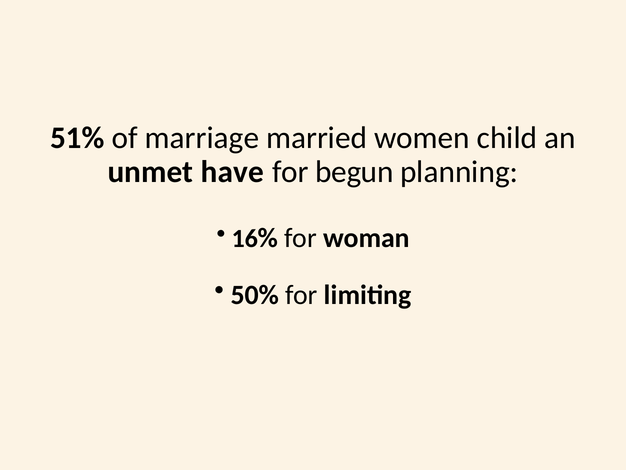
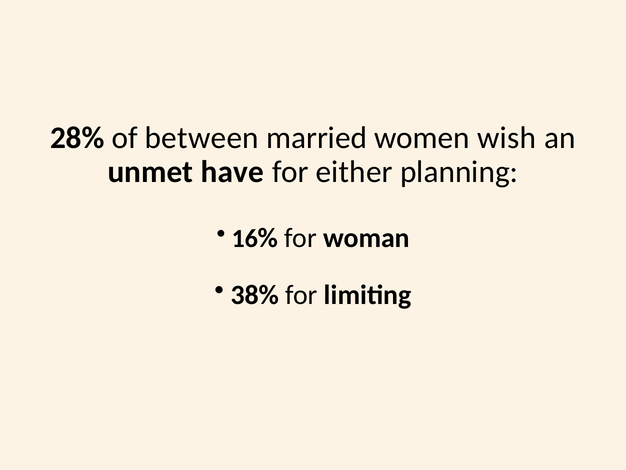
51%: 51% -> 28% (77, 138)
marriage: marriage -> between (202, 138)
child: child -> wish (507, 138)
begun: begun -> either (354, 172)
50%: 50% -> 38% (255, 295)
